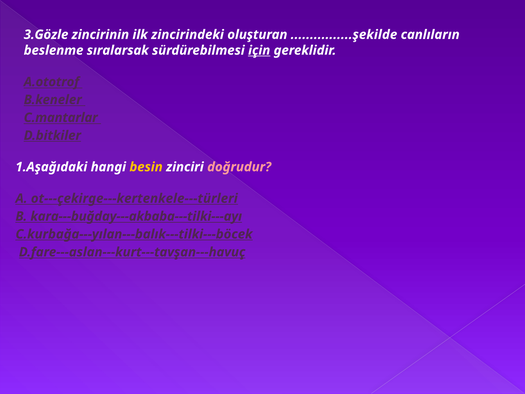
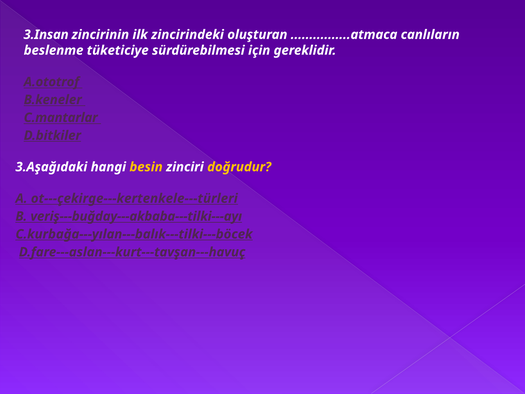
3.Gözle: 3.Gözle -> 3.Insan (46, 35)
................şekilde: ................şekilde -> ................atmaca (344, 35)
sıralarsak: sıralarsak -> tüketiciye (118, 50)
için underline: present -> none (259, 50)
1.Aşağıdaki: 1.Aşağıdaki -> 3.Aşağıdaki (51, 167)
doğrudur colour: pink -> yellow (239, 167)
kara---buğday---akbaba---tilki---ayı: kara---buğday---akbaba---tilki---ayı -> veriş---buğday---akbaba---tilki---ayı (136, 216)
